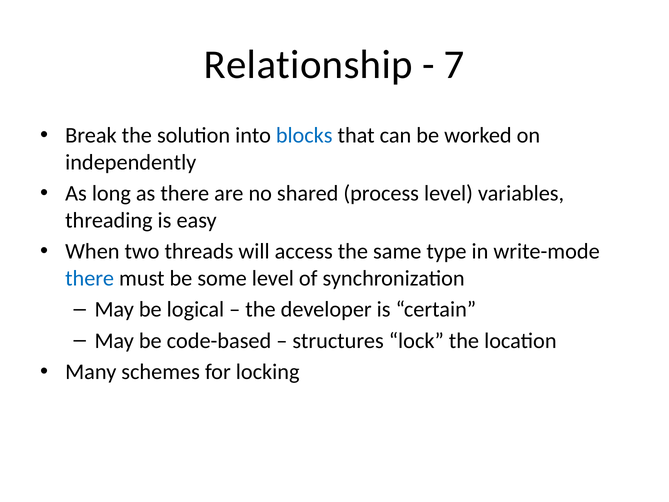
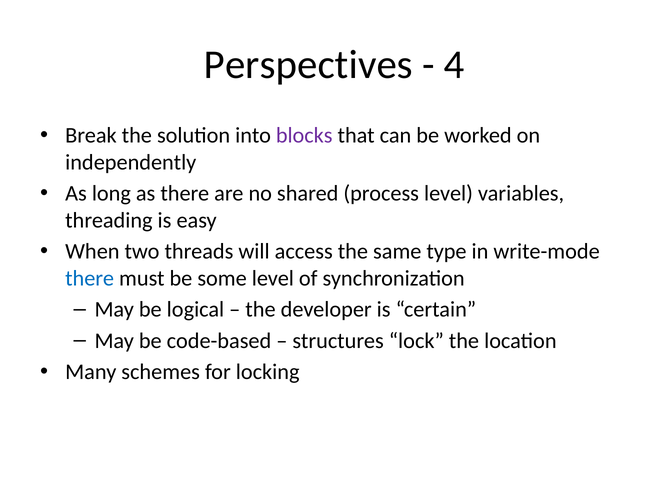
Relationship: Relationship -> Perspectives (308, 65)
7: 7 -> 4 (454, 65)
blocks colour: blue -> purple (304, 135)
